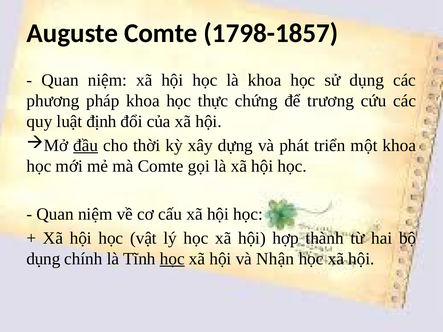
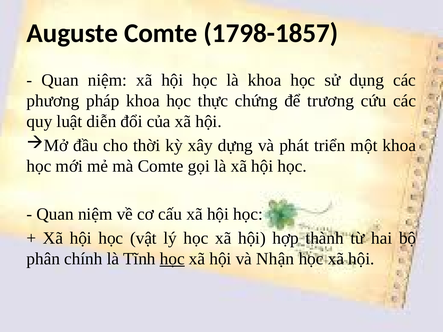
định: định -> diễn (101, 121)
đầu underline: present -> none (86, 146)
dụng: dụng -> phân (43, 259)
